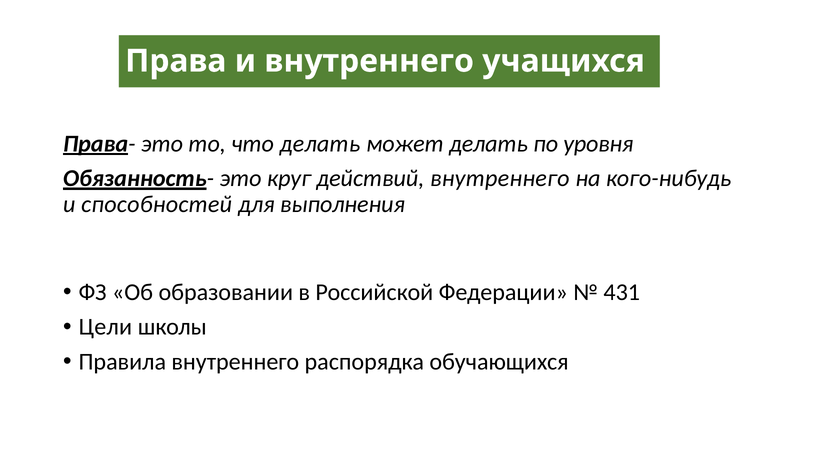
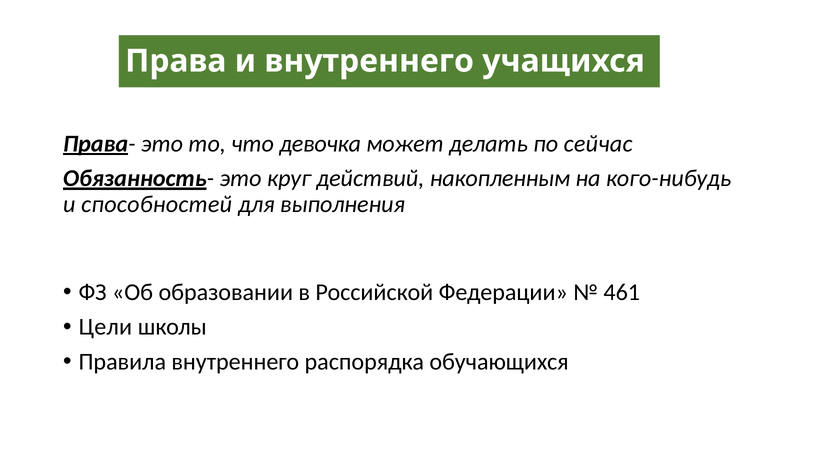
что делать: делать -> девочка (320, 144)
уровня: уровня -> сейчас (598, 144)
действий внутреннего: внутреннего -> накопленным (500, 178)
431: 431 -> 461 (622, 292)
